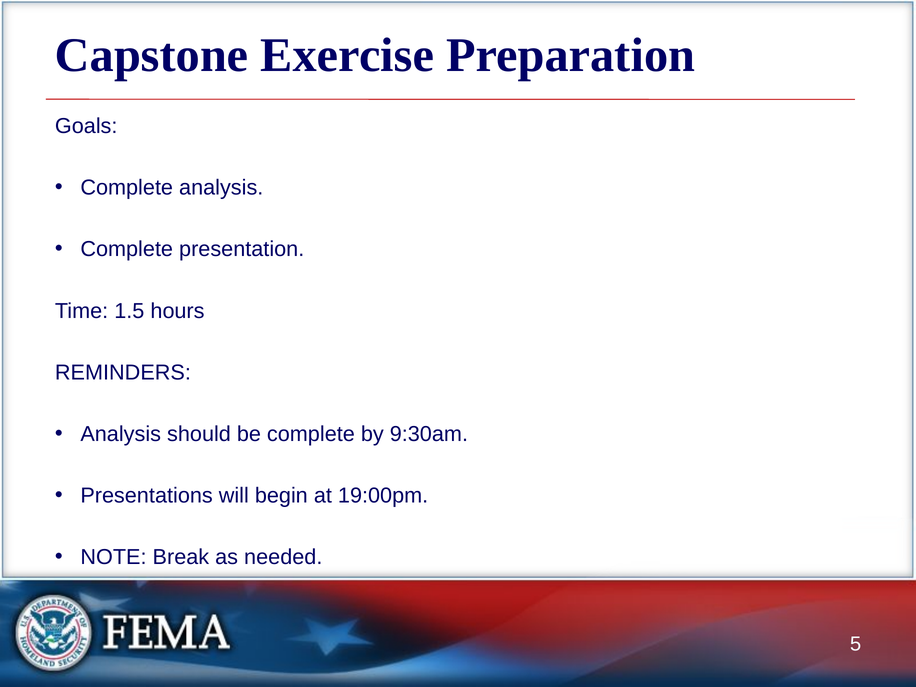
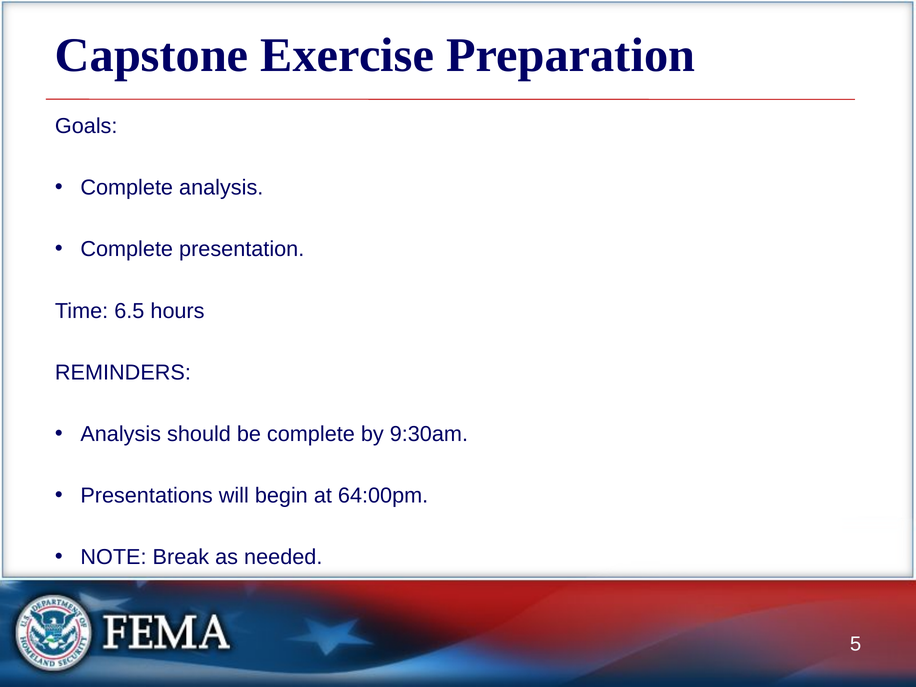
1.5: 1.5 -> 6.5 (129, 311)
19:00pm: 19:00pm -> 64:00pm (383, 496)
